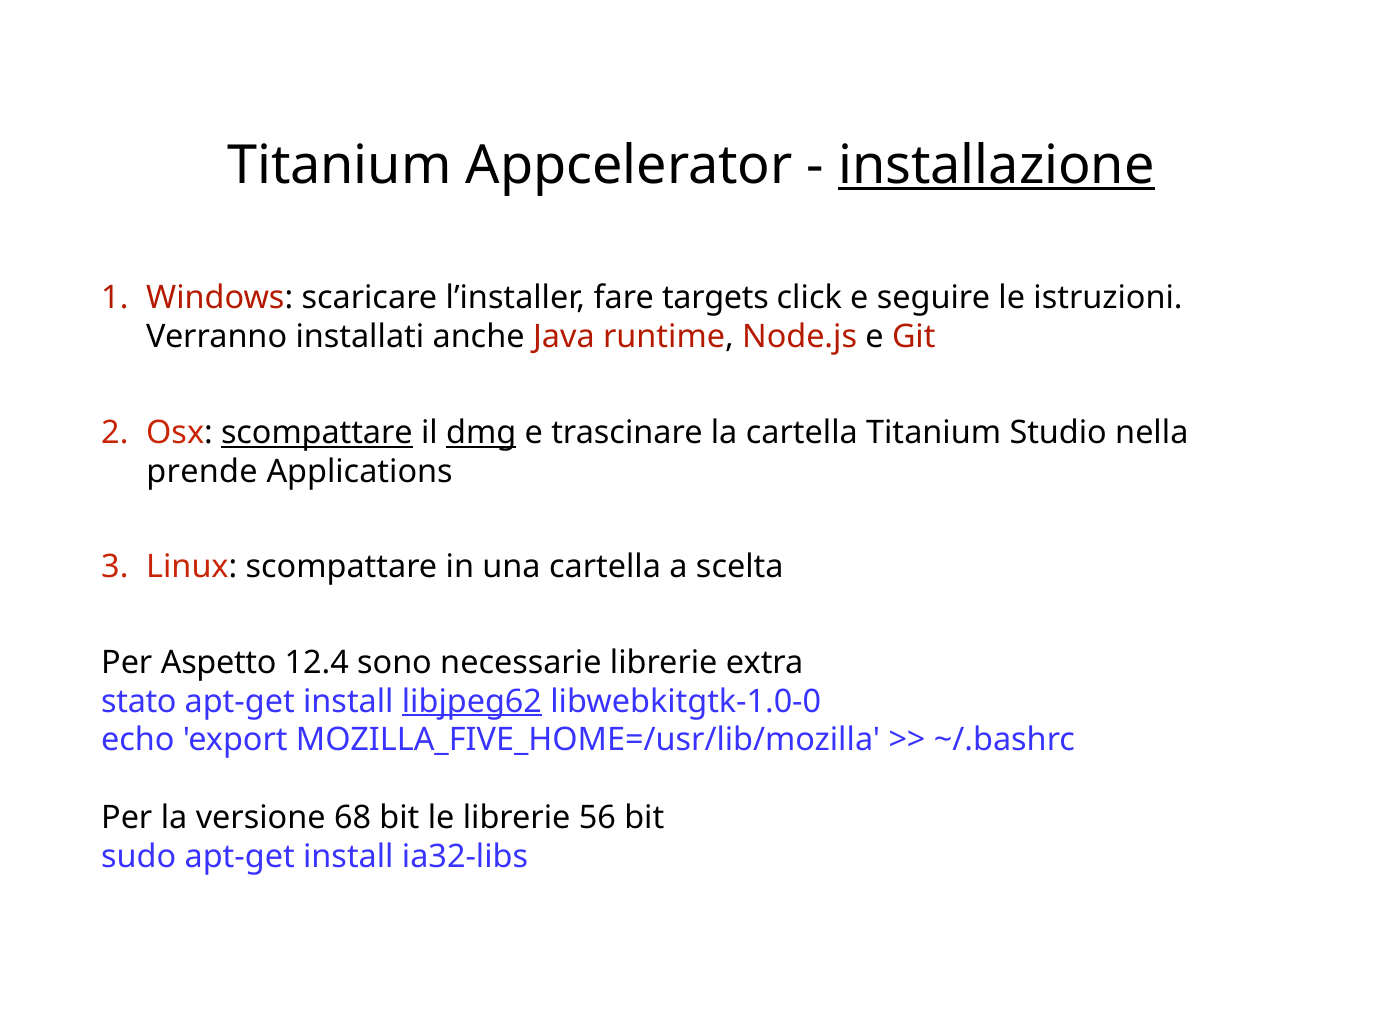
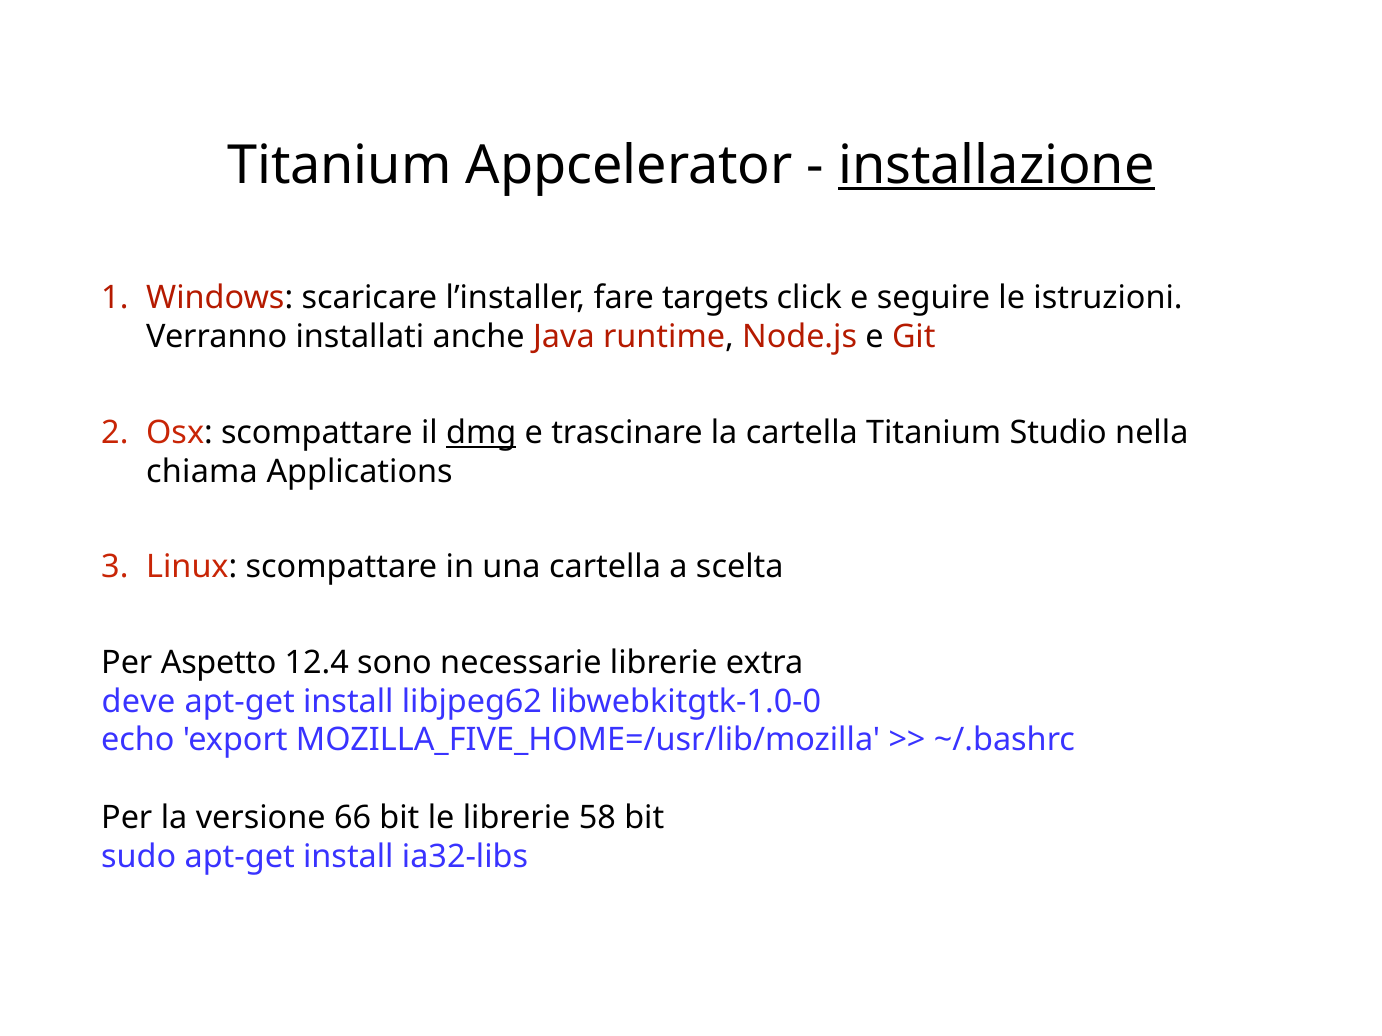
scompattare underline: present -> none (317, 433)
prende: prende -> chiama (202, 472)
stato: stato -> deve (139, 702)
libjpeg62 underline: present -> none (472, 702)
68: 68 -> 66 (353, 818)
56: 56 -> 58 (597, 818)
